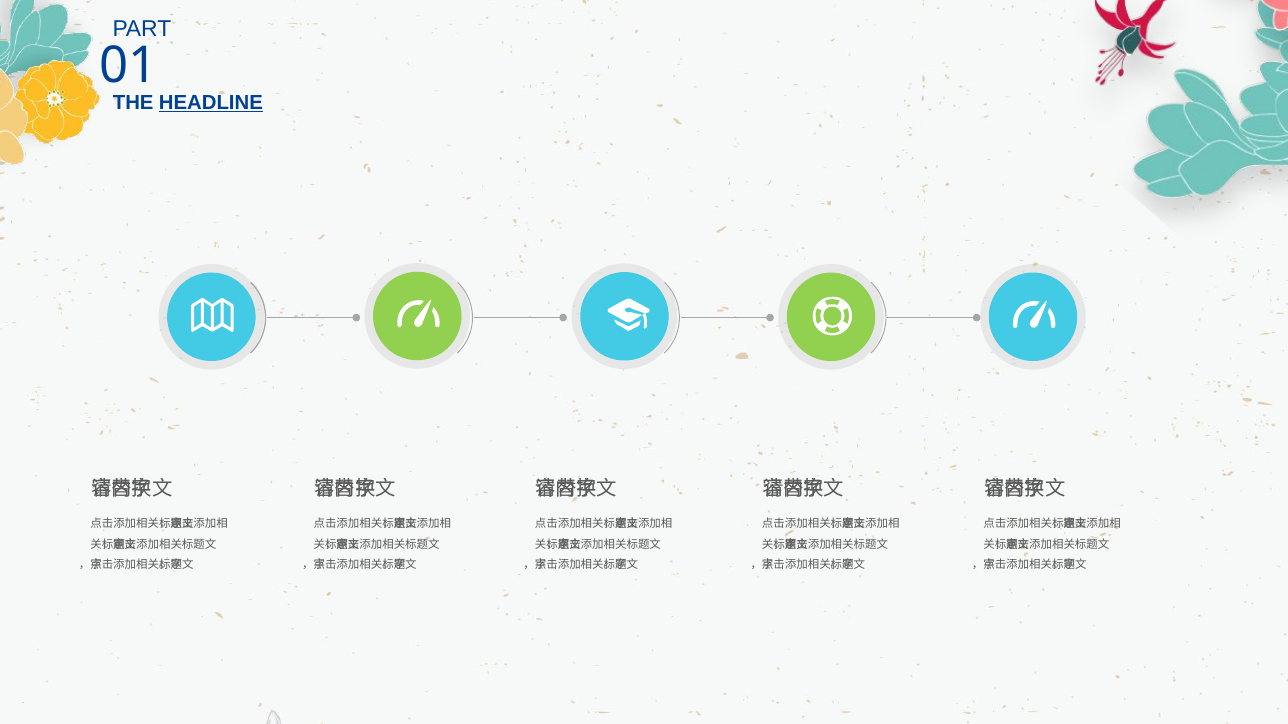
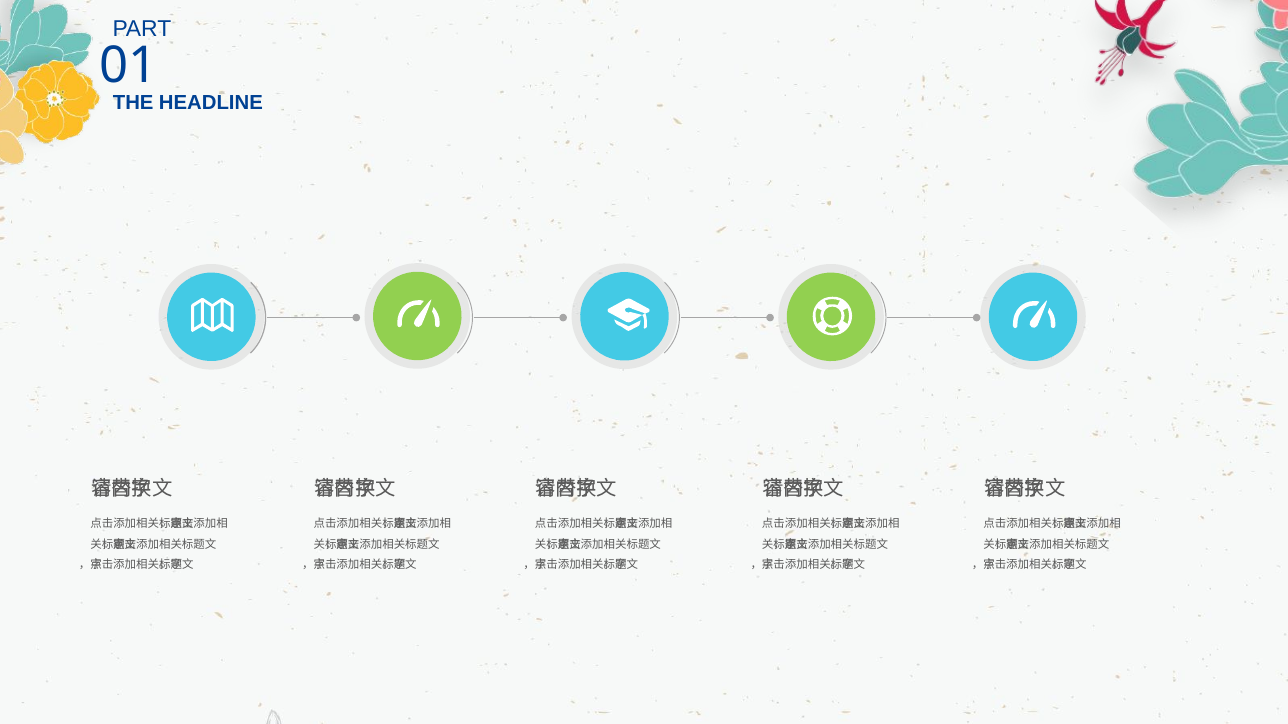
HEADLINE underline: present -> none (211, 103)
